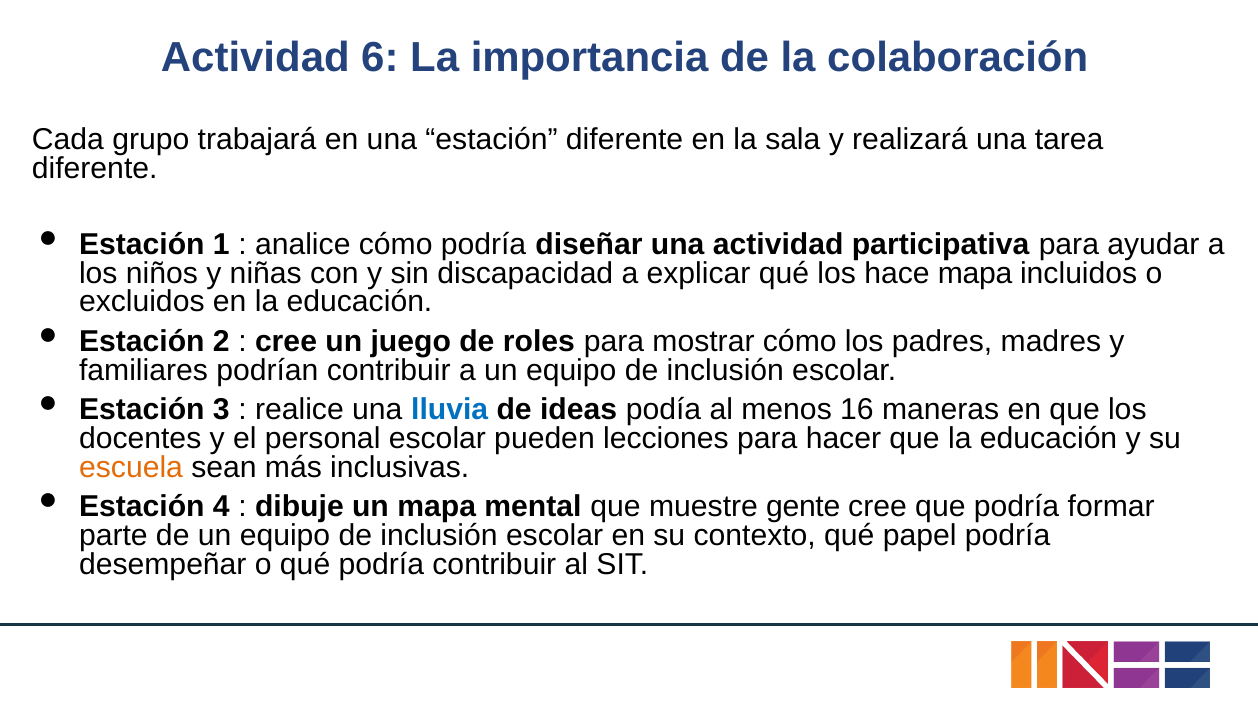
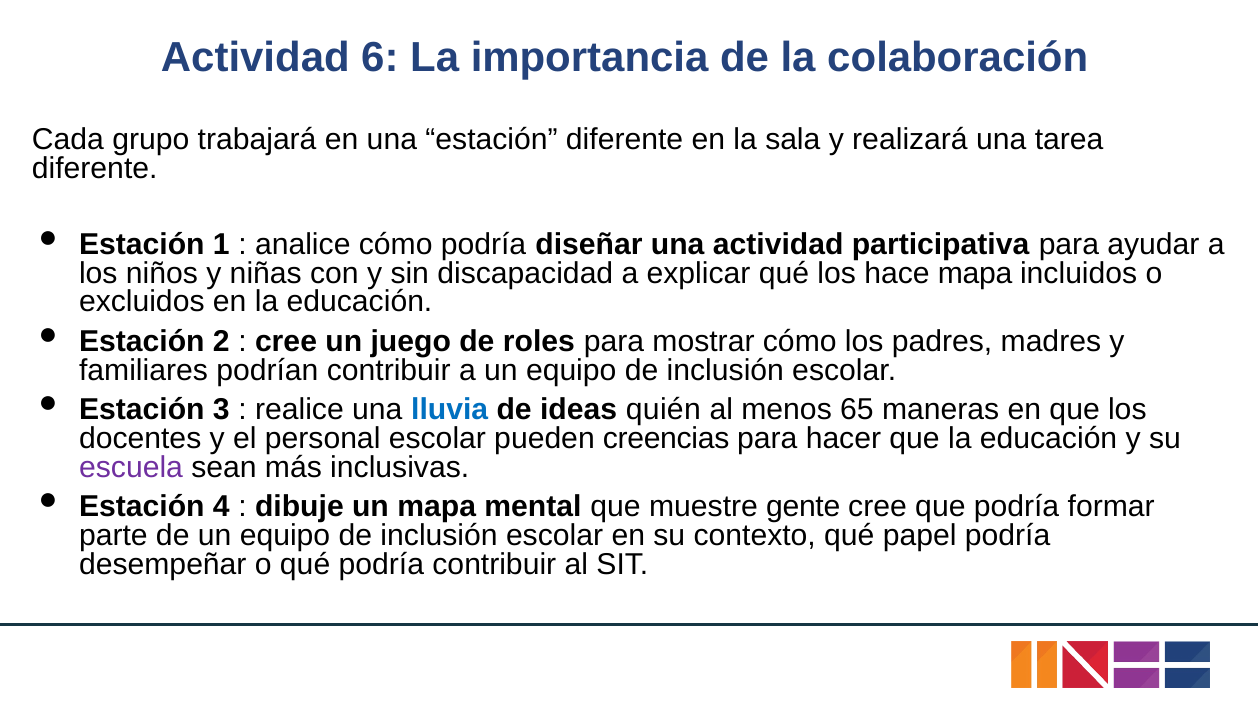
podía: podía -> quién (663, 409)
16: 16 -> 65 (857, 409)
lecciones: lecciones -> creencias (666, 438)
escuela colour: orange -> purple (131, 467)
